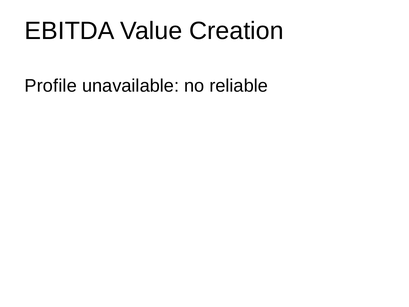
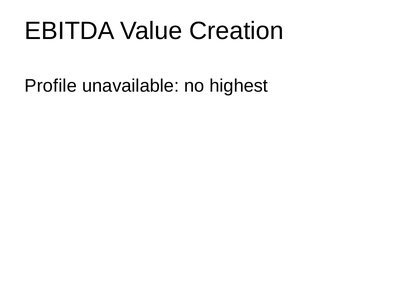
reliable: reliable -> highest (239, 86)
